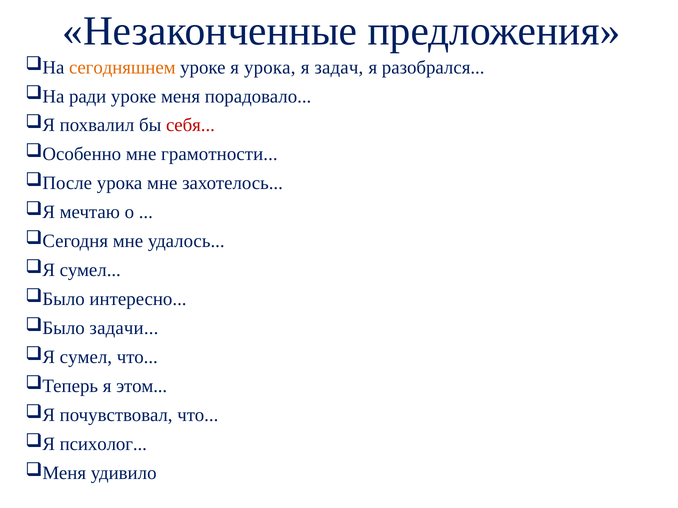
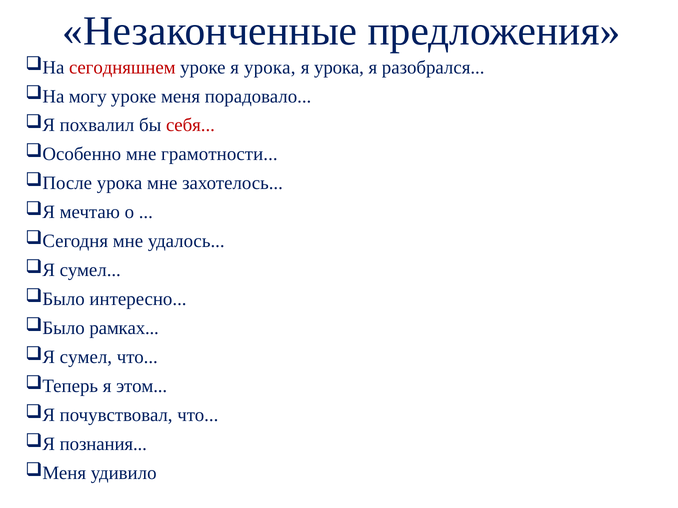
сегодняшнем colour: orange -> red (122, 67)
задач: задач -> урока (339, 67)
ради: ради -> могу (88, 96)
задачи: задачи -> рамках (124, 329)
психолог: психолог -> познания (103, 445)
